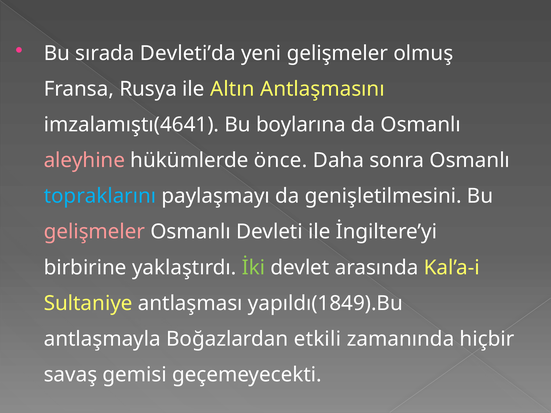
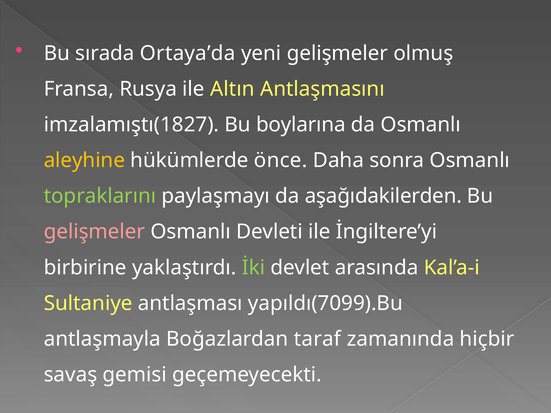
Devleti’da: Devleti’da -> Ortaya’da (188, 53)
imzalamıştı(4641: imzalamıştı(4641 -> imzalamıştı(1827 (131, 125)
aleyhine colour: pink -> yellow (84, 160)
topraklarını colour: light blue -> light green (100, 196)
genişletilmesini: genişletilmesini -> aşağıdakilerden (383, 196)
yapıldı(1849).Bu: yapıldı(1849).Bu -> yapıldı(7099).Bu (325, 303)
etkili: etkili -> taraf (317, 339)
